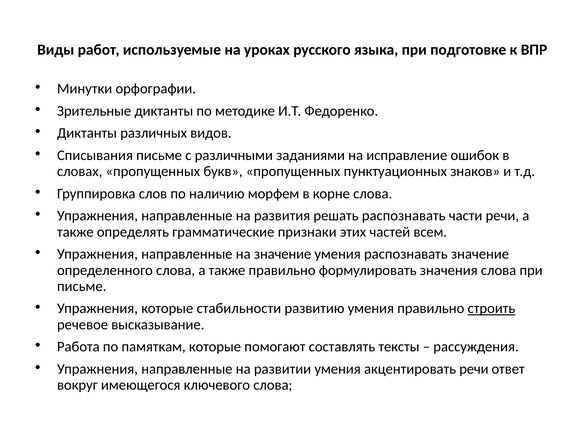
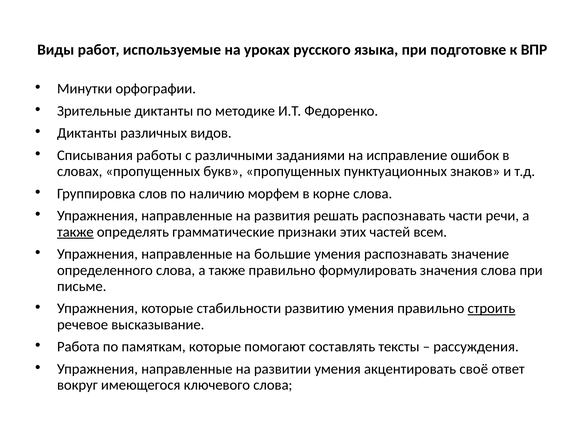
Списывания письме: письме -> работы (159, 155)
также underline: none -> present (75, 232)
на значение: значение -> большие (282, 254)
акцентировать речи: речи -> своё (474, 369)
